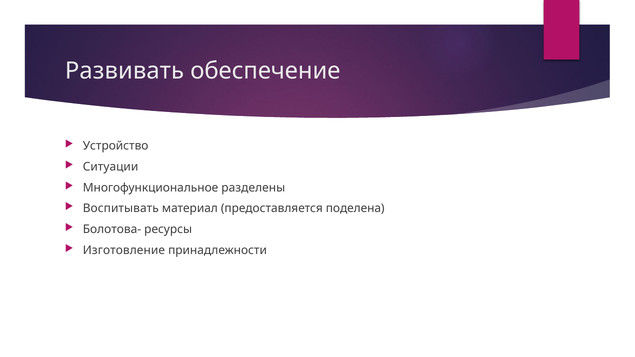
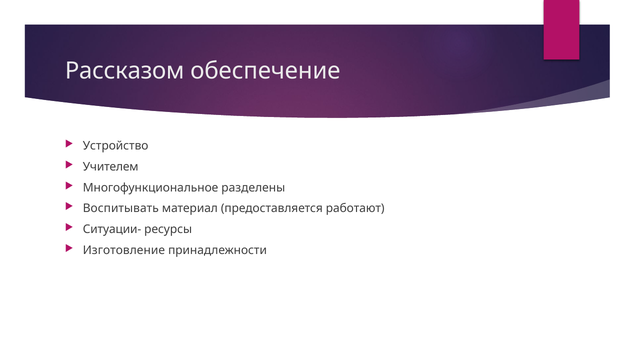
Развивать: Развивать -> Рассказом (125, 71)
Ситуации: Ситуации -> Учителем (111, 167)
поделена: поделена -> работают (355, 209)
Болотова-: Болотова- -> Ситуации- (112, 230)
